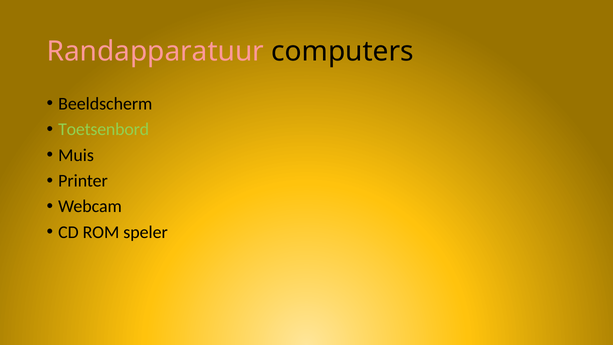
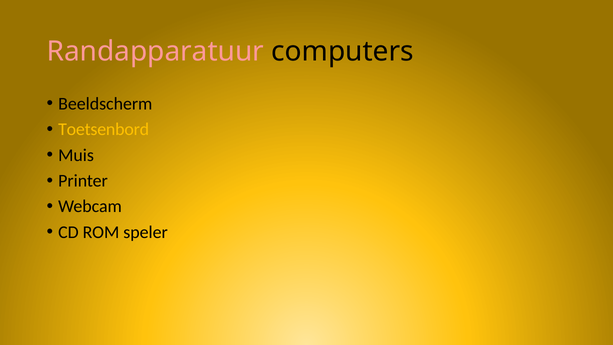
Toetsenbord colour: light green -> yellow (104, 129)
